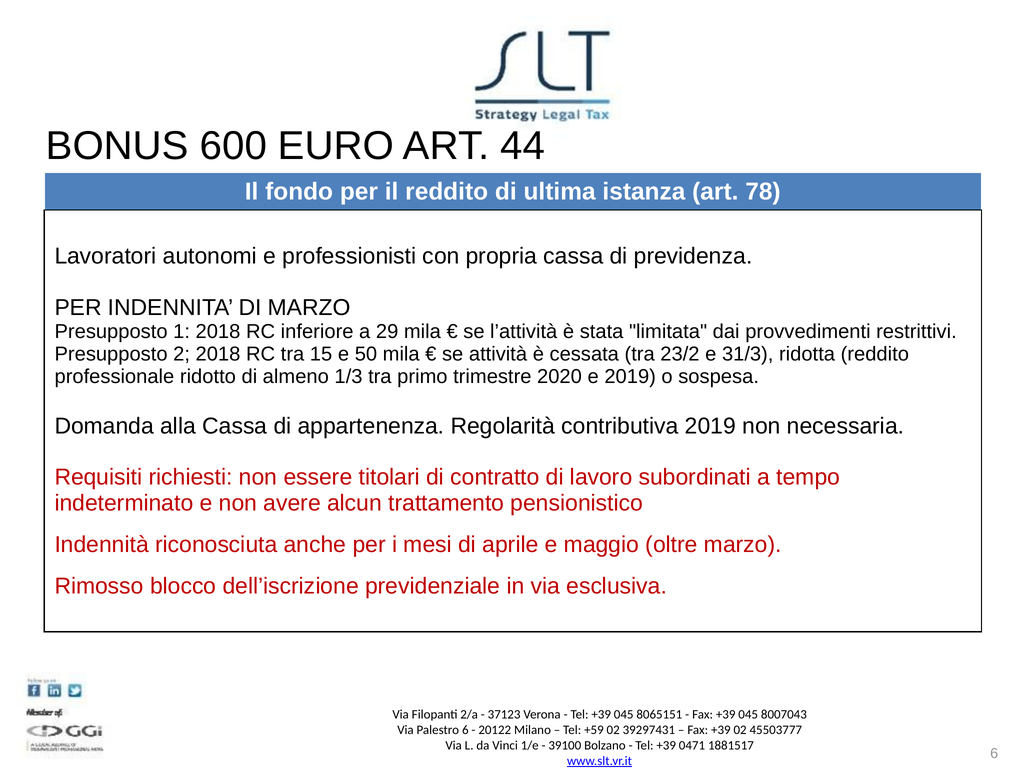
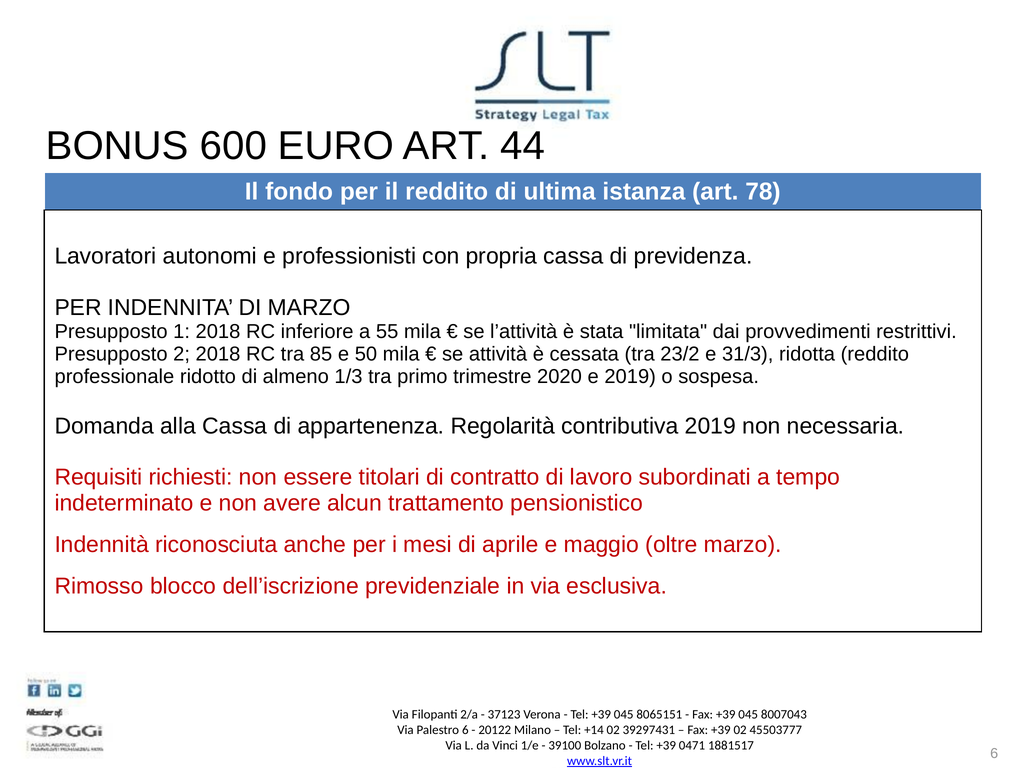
29: 29 -> 55 (387, 332)
15: 15 -> 85 (321, 354)
+59: +59 -> +14 (594, 730)
